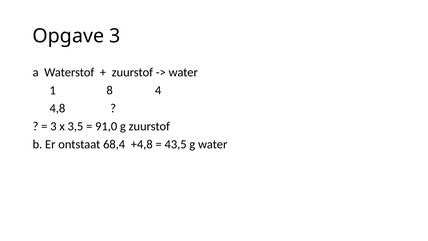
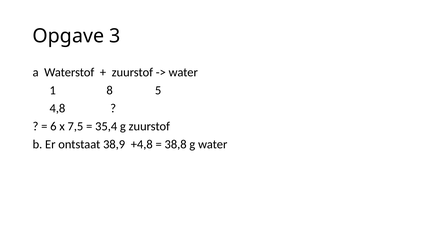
4: 4 -> 5 (158, 90)
3: 3 -> 6 (53, 126)
3,5: 3,5 -> 7,5 (75, 126)
91,0: 91,0 -> 35,4 (106, 126)
68,4: 68,4 -> 38,9 (114, 144)
43,5: 43,5 -> 38,8 (176, 144)
